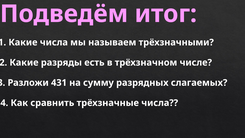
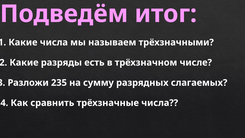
431: 431 -> 235 (59, 83)
